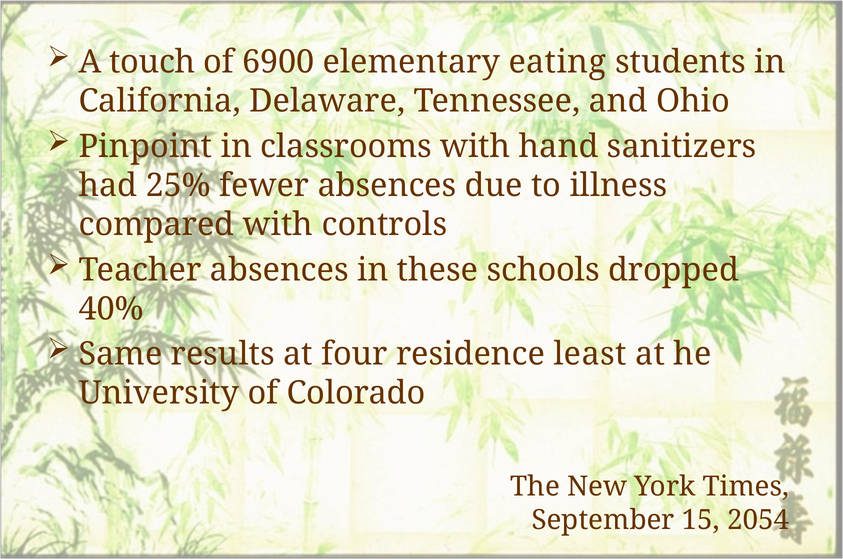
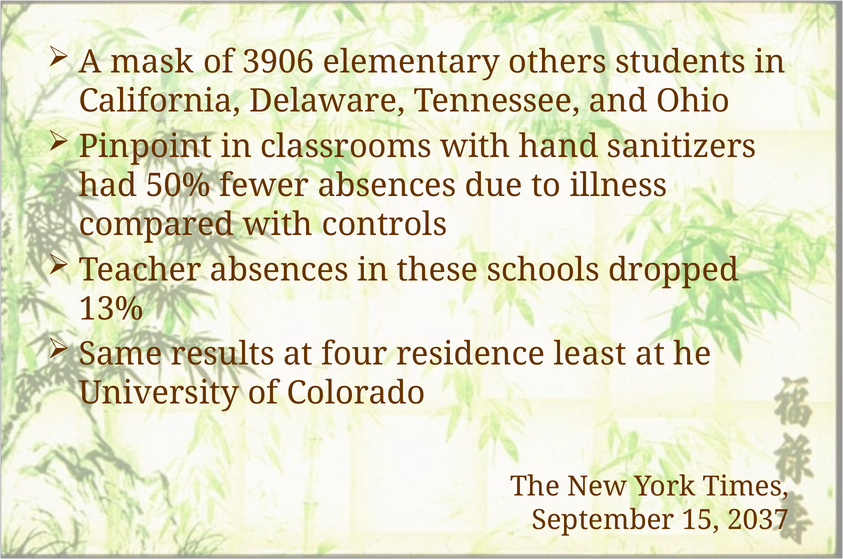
touch: touch -> mask (152, 62)
6900: 6900 -> 3906 (278, 62)
eating: eating -> others (557, 62)
25%: 25% -> 50% (178, 185)
40%: 40% -> 13% (111, 309)
2054: 2054 -> 2037 (758, 520)
